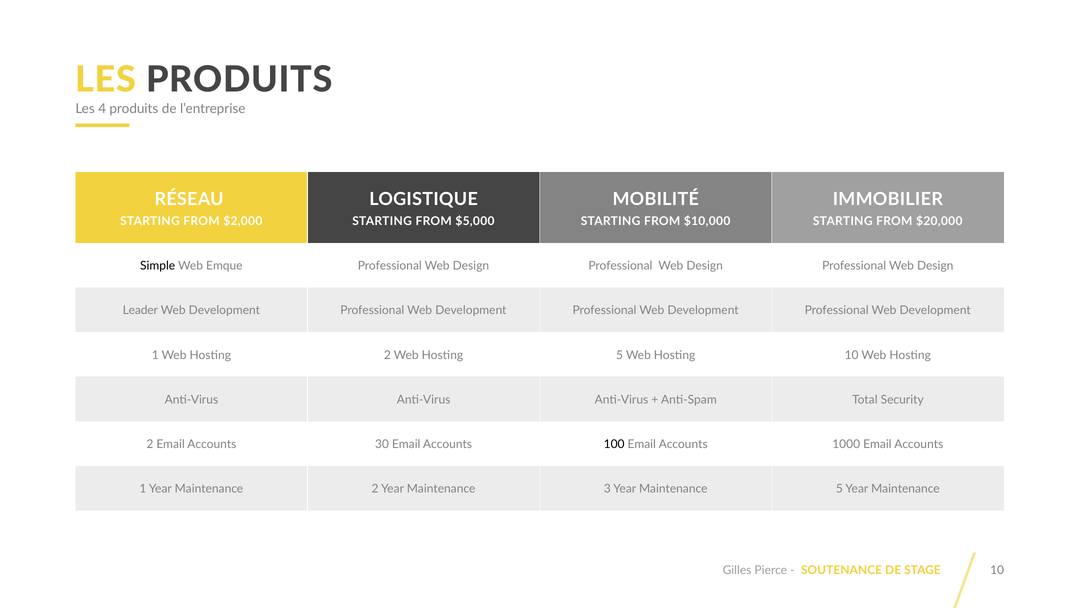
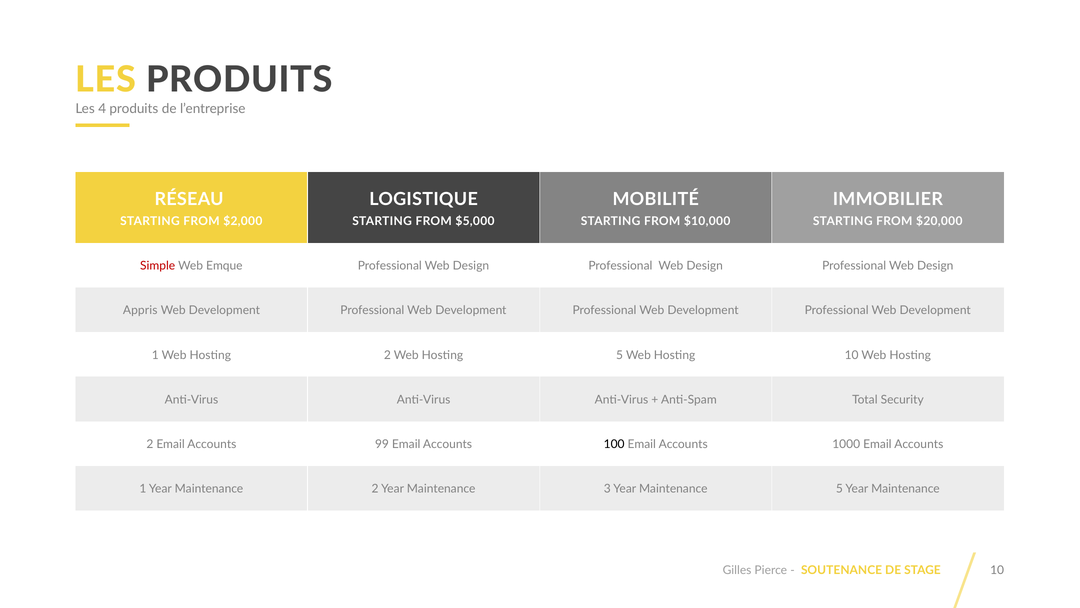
Simple colour: black -> red (158, 266)
Leader: Leader -> Appris (140, 310)
30: 30 -> 99 (382, 444)
